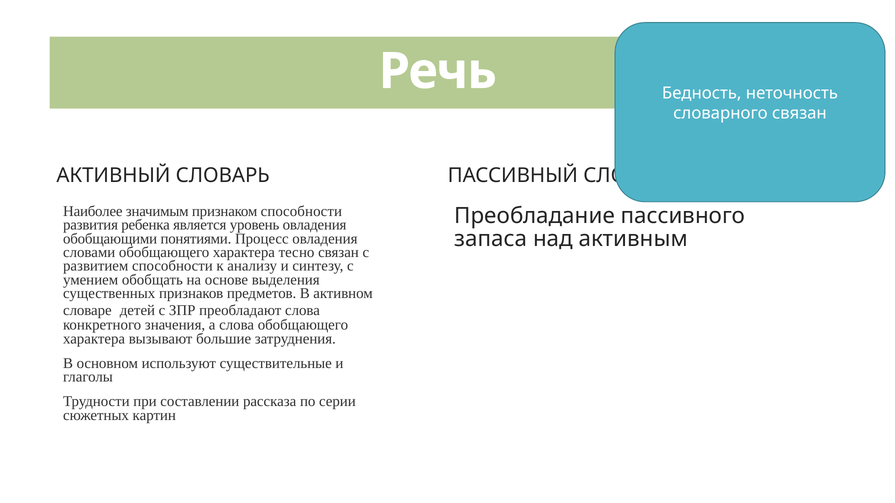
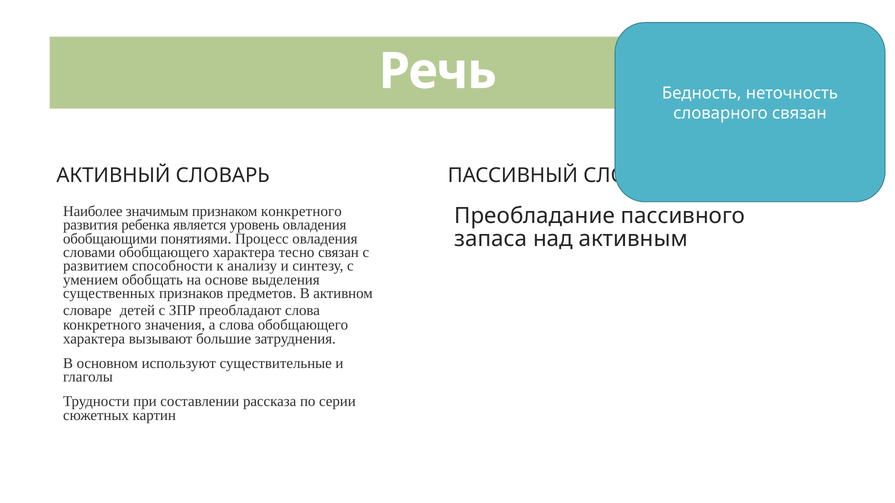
признаком способности: способности -> конкретного (301, 211)
